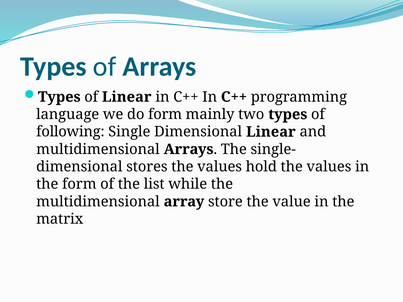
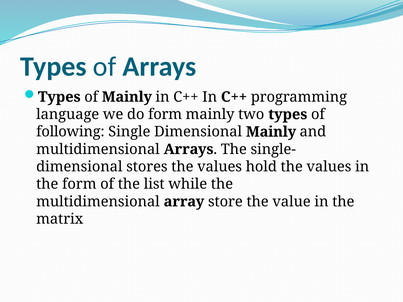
of Linear: Linear -> Mainly (127, 97)
Dimensional Linear: Linear -> Mainly (271, 132)
